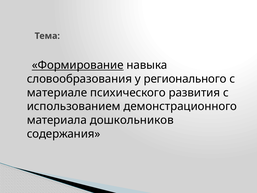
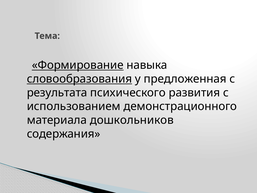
словообразования underline: none -> present (79, 79)
регионального: регионального -> предложенная (185, 79)
материале: материале -> результата (57, 93)
